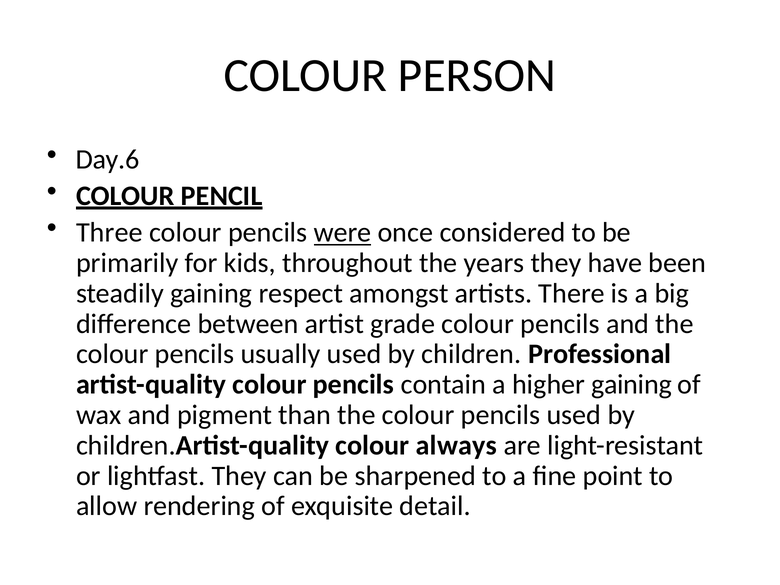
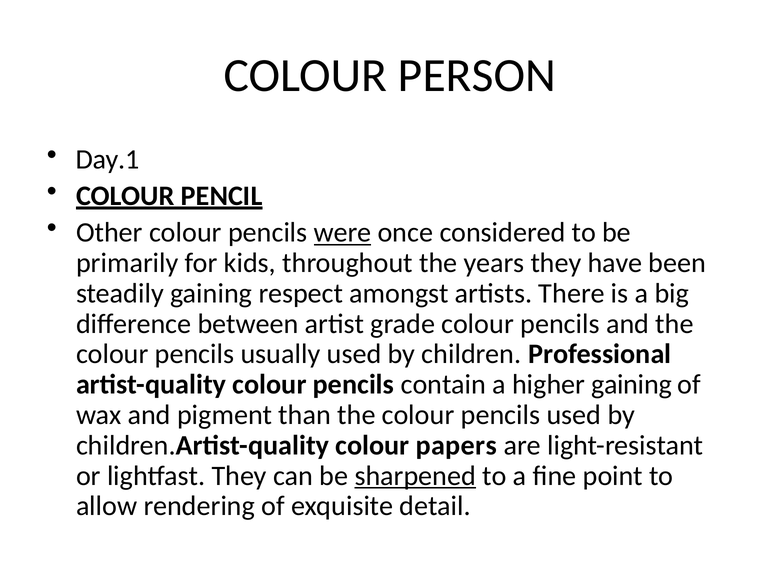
Day.6: Day.6 -> Day.1 (107, 159)
Three: Three -> Other (109, 233)
always: always -> papers (456, 445)
sharpened underline: none -> present (415, 476)
